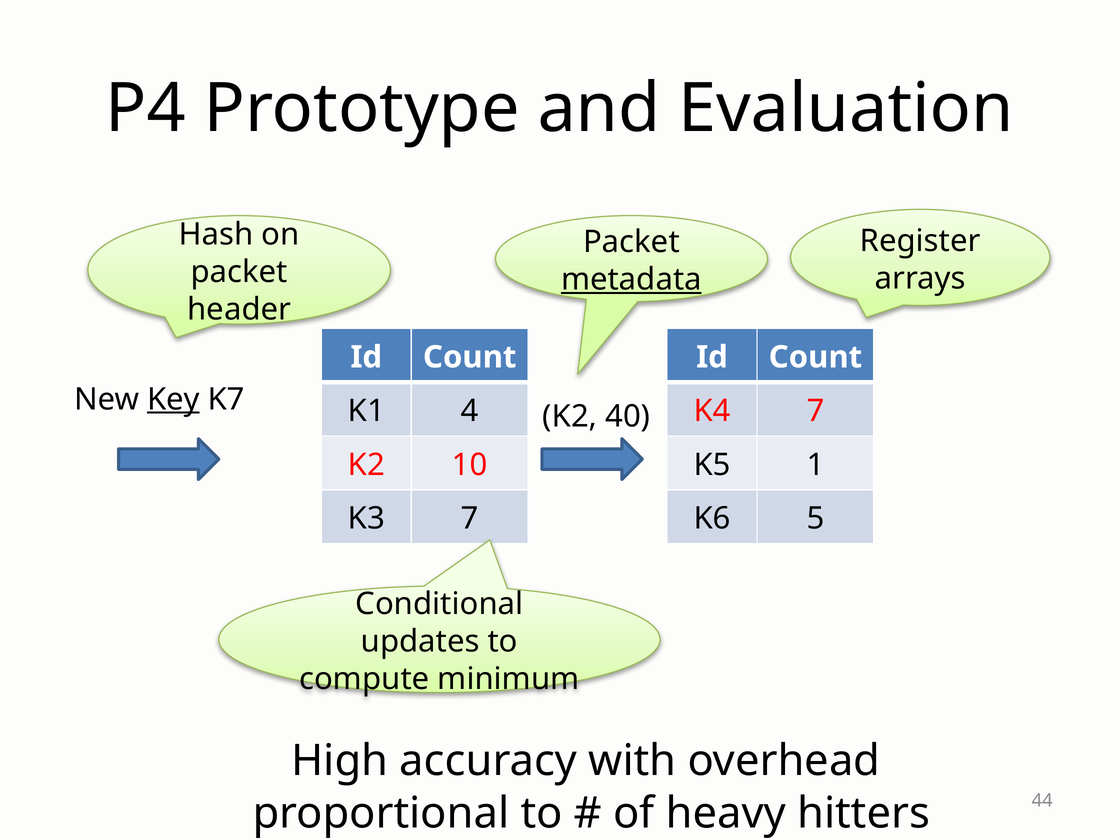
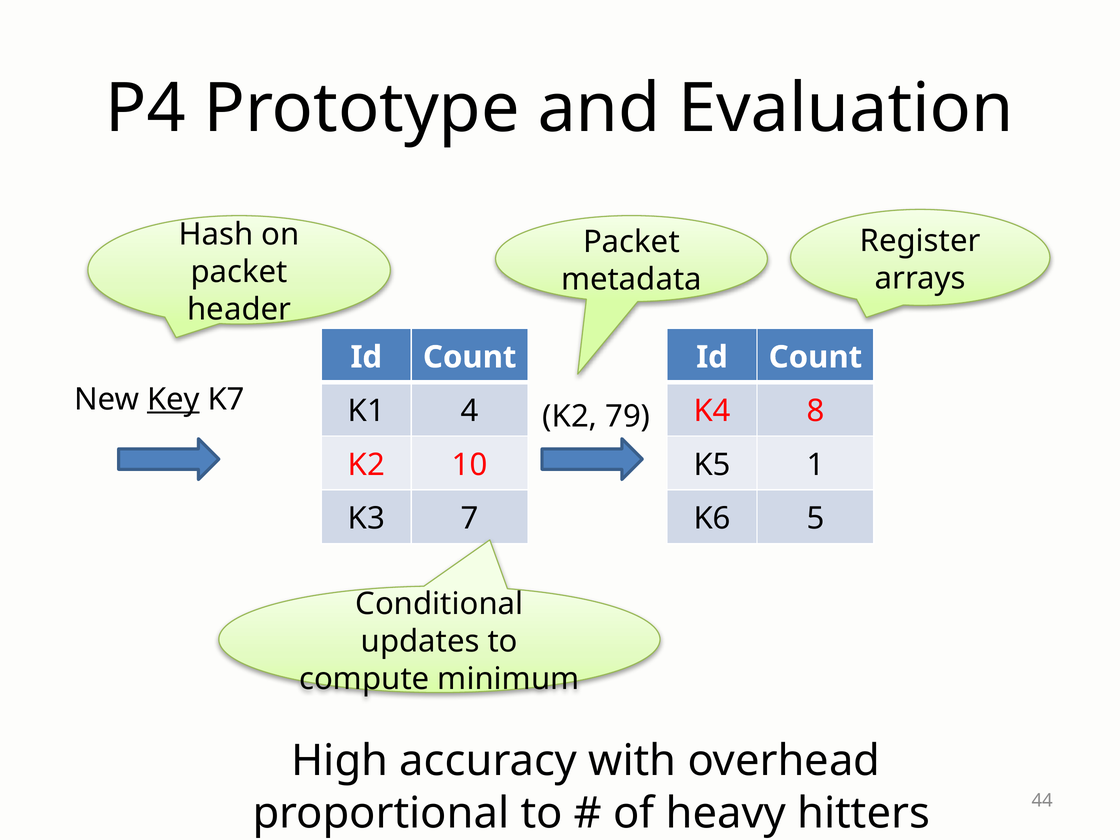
metadata underline: present -> none (631, 279)
K4 7: 7 -> 8 (815, 411)
40: 40 -> 79 (628, 416)
